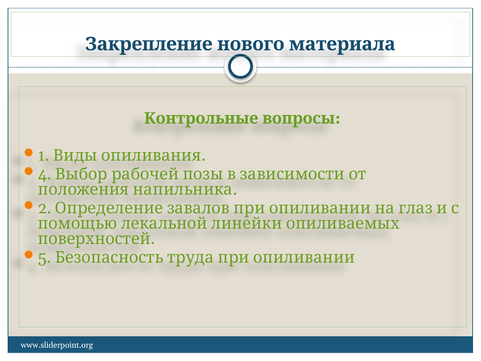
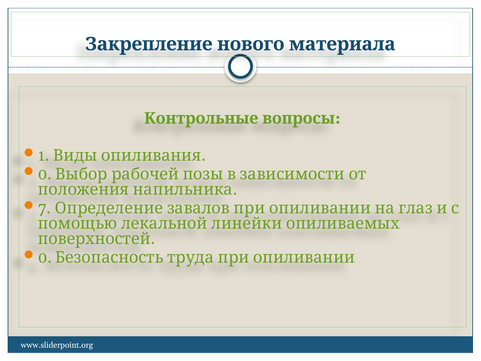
4: 4 -> 0 (45, 174)
2: 2 -> 7 (44, 208)
5: 5 -> 0 (45, 257)
